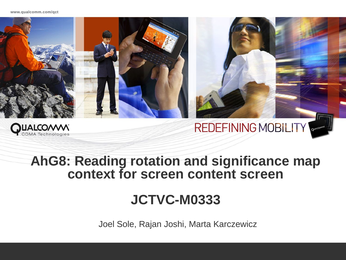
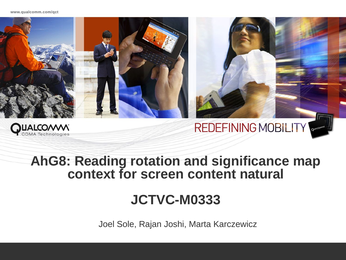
content screen: screen -> natural (262, 174)
